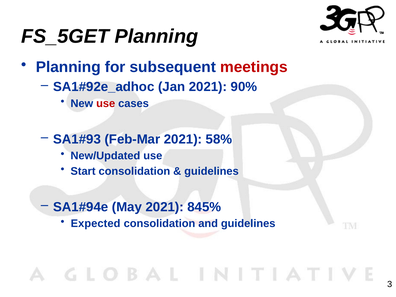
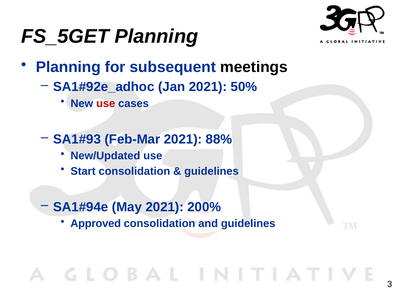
meetings colour: red -> black (254, 67)
90%: 90% -> 50% (244, 87)
58%: 58% -> 88% (219, 139)
845%: 845% -> 200% (204, 207)
Expected: Expected -> Approved (96, 223)
